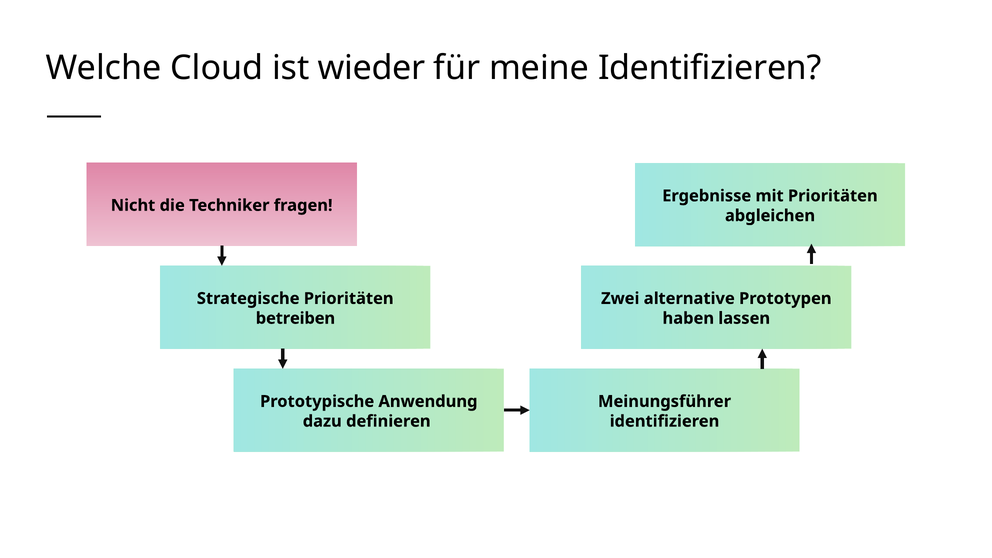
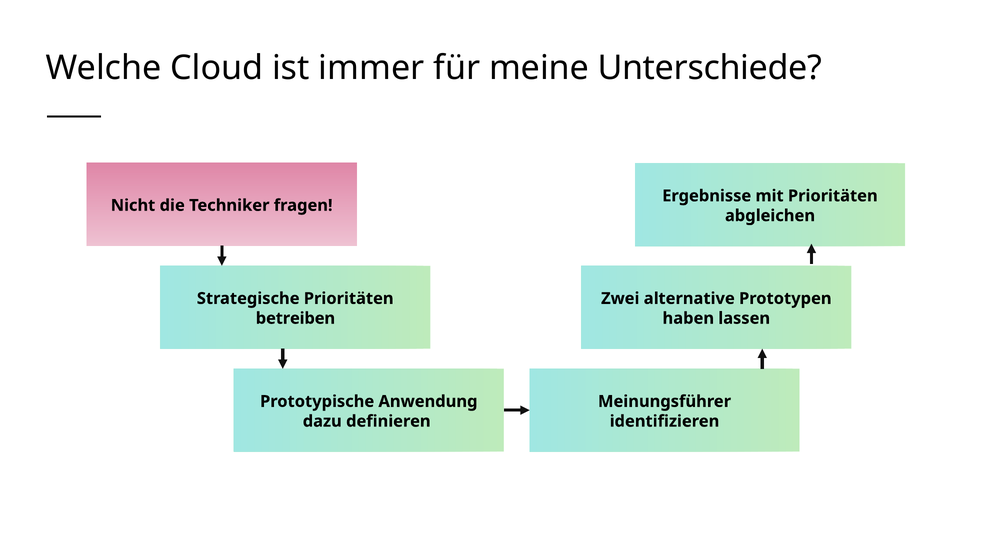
wieder: wieder -> immer (371, 68)
meine Identifizieren: Identifizieren -> Unterschiede (710, 68)
